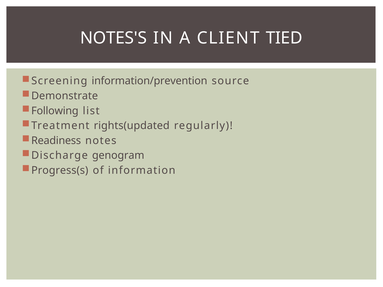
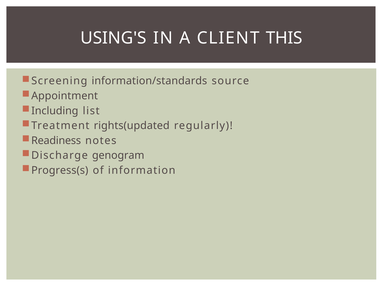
NOTES'S: NOTES'S -> USING'S (113, 38)
TIED: TIED -> THIS (284, 38)
information/prevention: information/prevention -> information/standards (149, 81)
Demonstrate: Demonstrate -> Appointment (65, 96)
Following: Following -> Including (55, 111)
